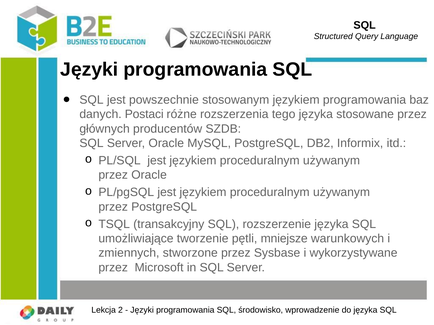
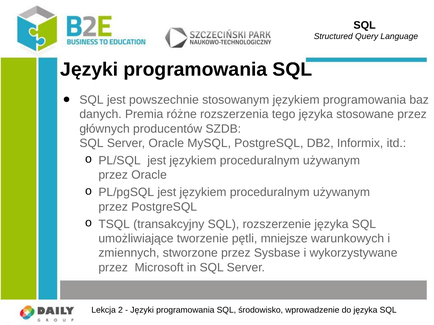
Postaci: Postaci -> Premia (144, 114)
